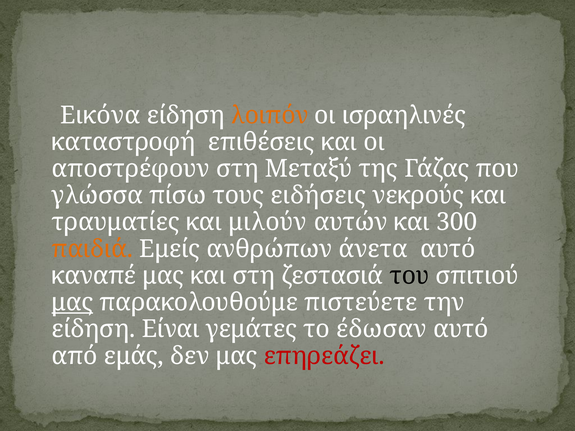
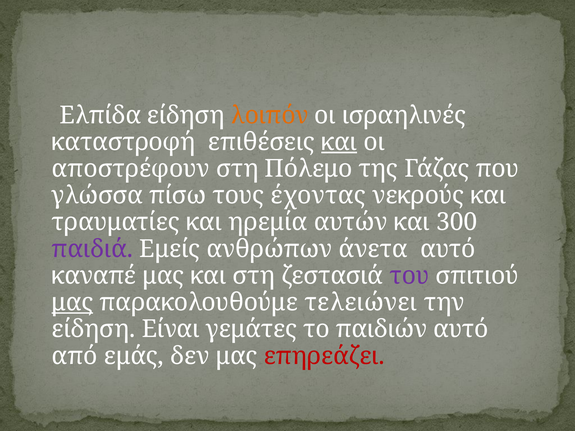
Εικόνα: Εικόνα -> Ελπίδα (100, 115)
και underline: none -> present (339, 142)
Μεταξύ: Μεταξύ -> Πόλεμο (309, 169)
ειδήσεις: ειδήσεις -> έχοντας (318, 196)
μιλούν: μιλούν -> ηρεμία (268, 222)
παιδιά colour: orange -> purple (92, 249)
του colour: black -> purple (409, 276)
πιστεύετε: πιστεύετε -> τελειώνει (361, 303)
έδωσαν: έδωσαν -> παιδιών (381, 329)
